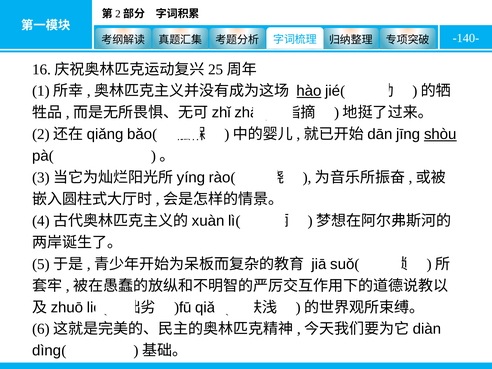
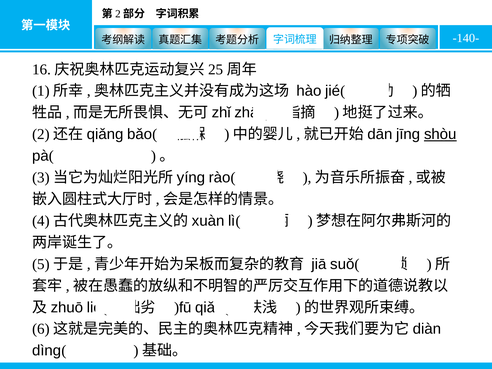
hào underline: present -> none (309, 91)
